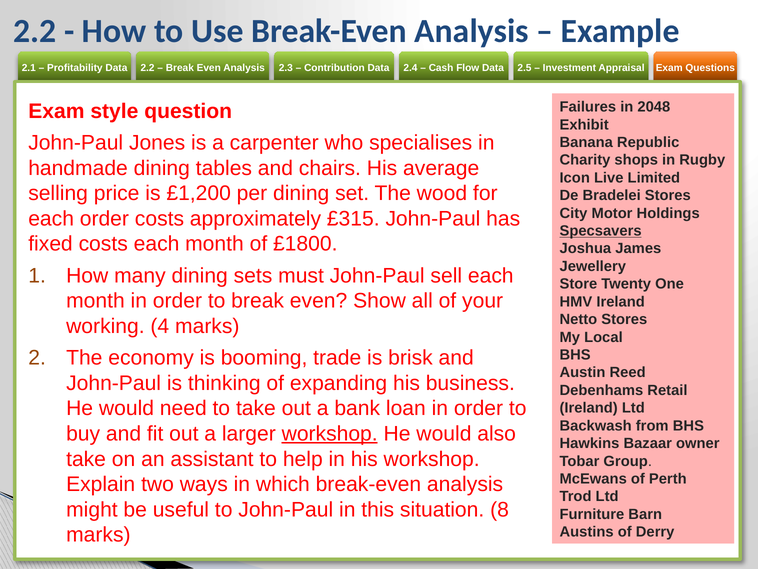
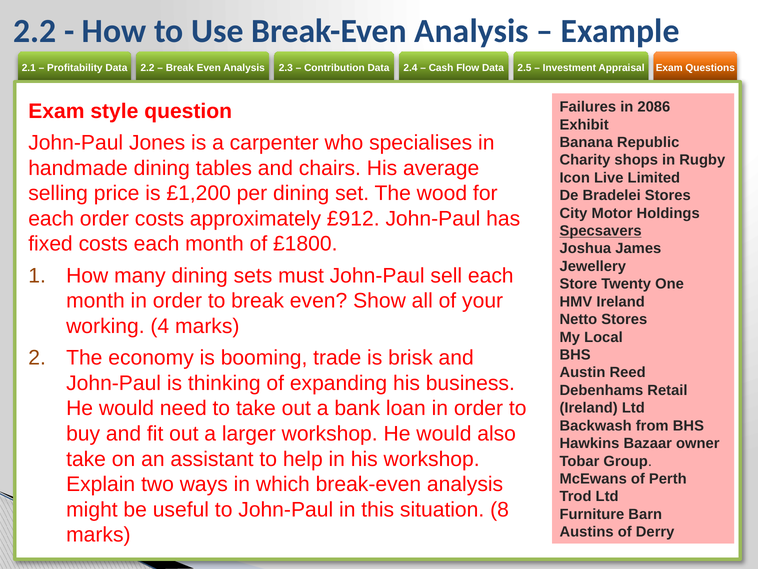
2048: 2048 -> 2086 (654, 107)
£315: £315 -> £912 (353, 219)
workshop underline: present -> none (330, 433)
